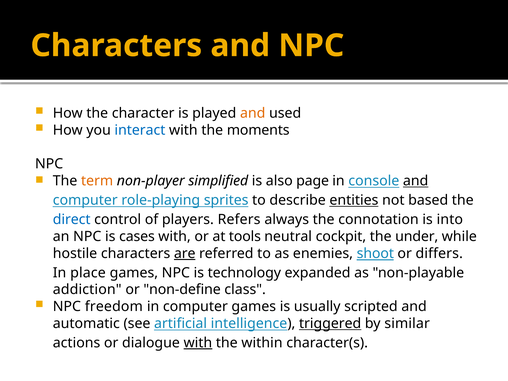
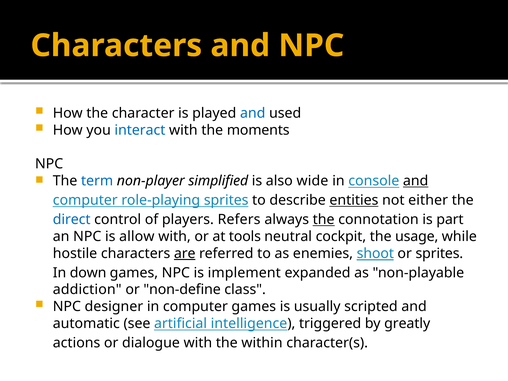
and colour: orange -> blue (253, 113)
term colour: orange -> blue (97, 181)
page: page -> wide (312, 181)
based: based -> either (428, 200)
the underline: none -> present (324, 220)
into: into -> part (450, 220)
cases: cases -> allow (137, 236)
under: under -> usage (417, 236)
or differs: differs -> sprites (439, 253)
place: place -> down (88, 273)
technology: technology -> implement (244, 273)
freedom: freedom -> designer (114, 307)
triggered underline: present -> none (330, 324)
similar: similar -> greatly (407, 324)
with underline: present -> none (198, 343)
